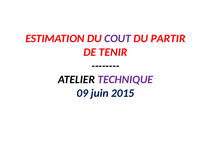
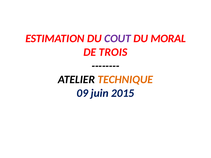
PARTIR: PARTIR -> MORAL (168, 38)
TENIR: TENIR -> TROIS (113, 52)
TECHNIQUE colour: purple -> orange (125, 80)
